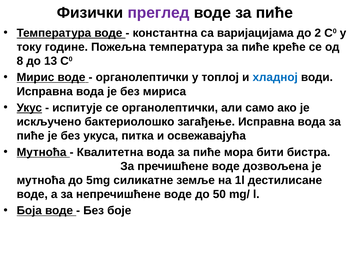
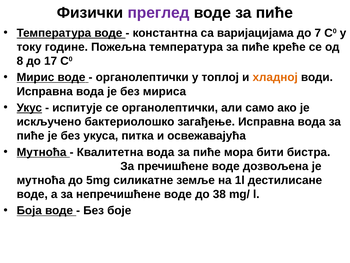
2: 2 -> 7 (318, 33)
13: 13 -> 17 (51, 61)
хладној colour: blue -> orange (275, 77)
50: 50 -> 38 (219, 194)
